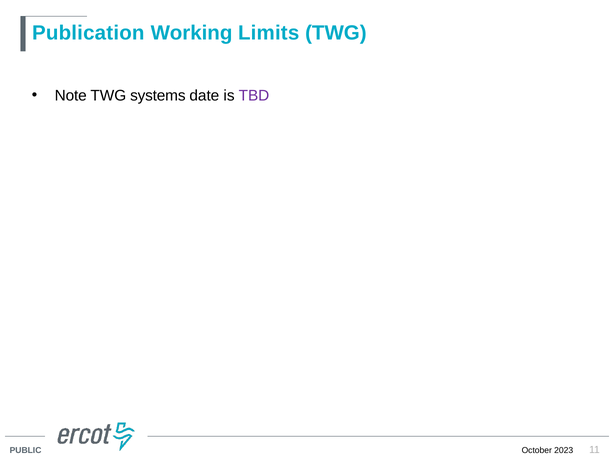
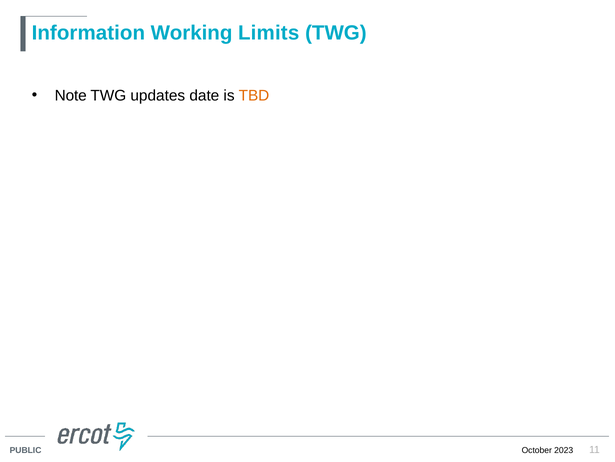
Publication: Publication -> Information (88, 33)
systems: systems -> updates (158, 95)
TBD colour: purple -> orange (254, 95)
